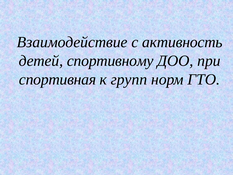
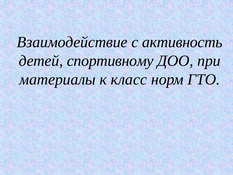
спортивная: спортивная -> материалы (57, 79)
групп: групп -> класс (129, 79)
